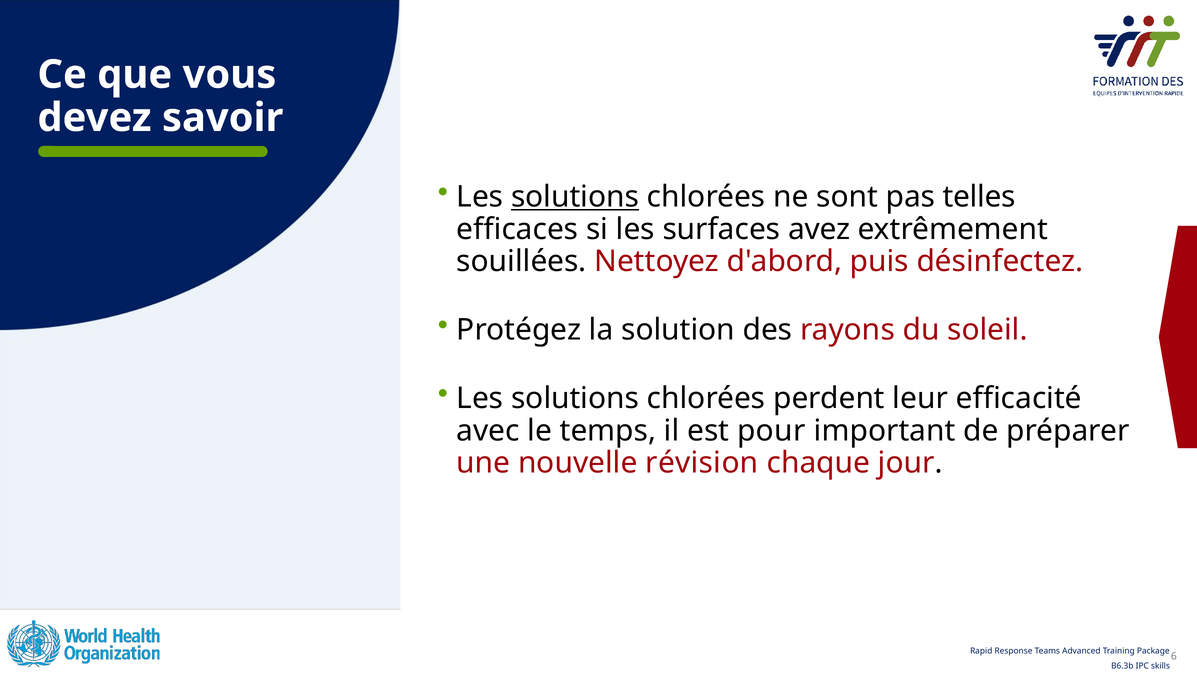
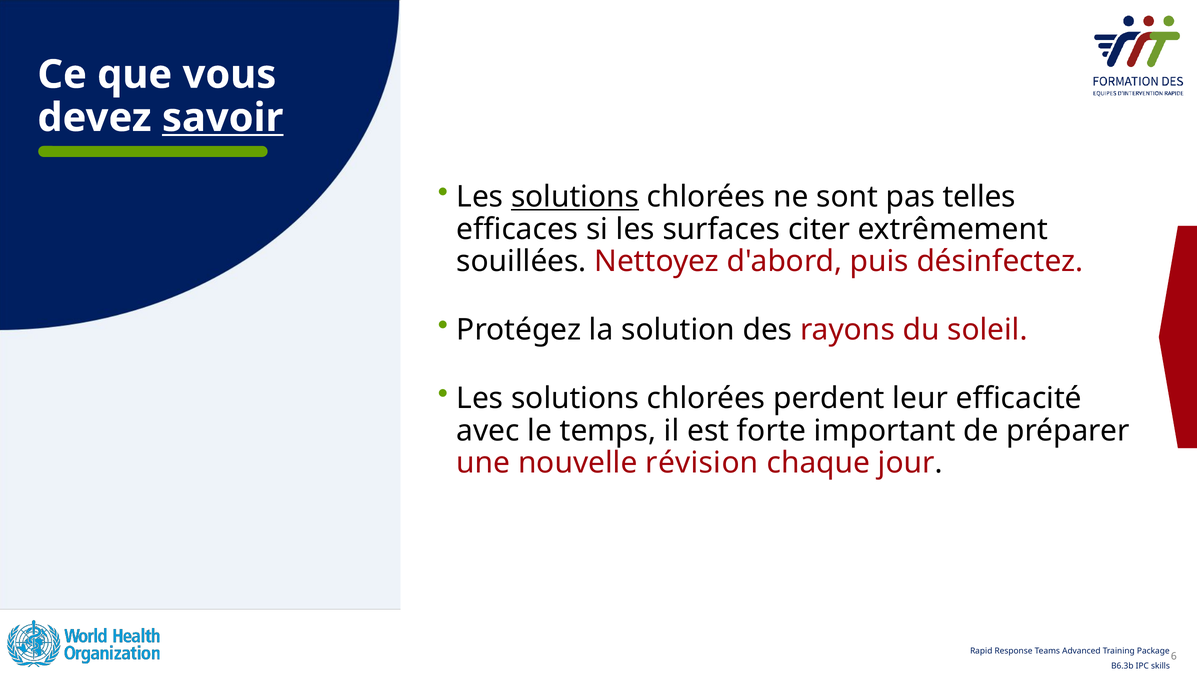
savoir underline: none -> present (223, 118)
avez: avez -> citer (819, 229)
pour: pour -> forte (771, 430)
